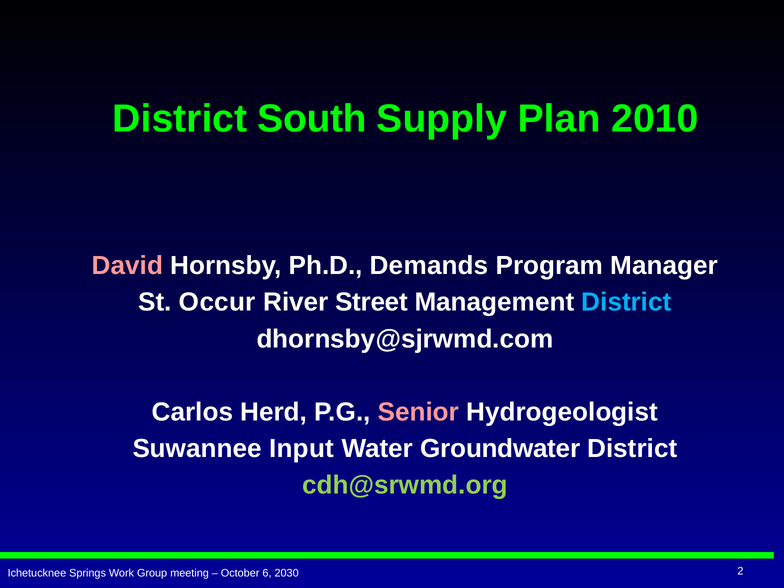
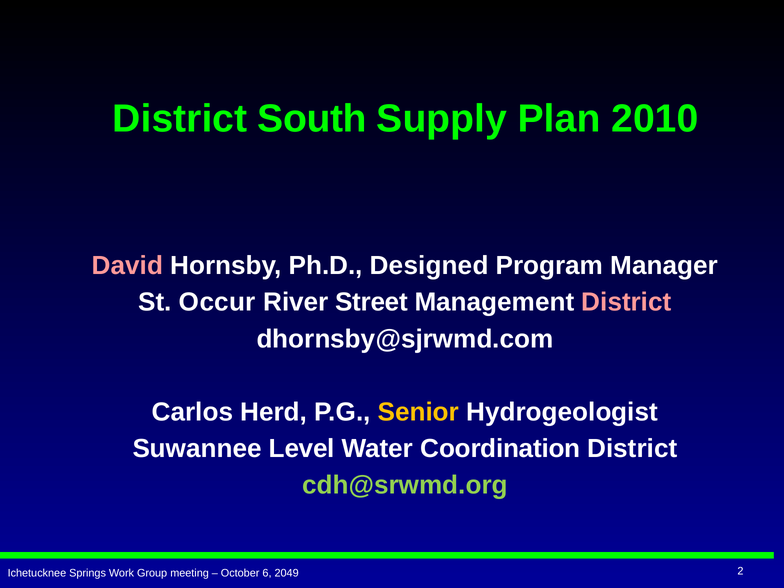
Demands: Demands -> Designed (429, 266)
District colour: light blue -> pink (626, 302)
Senior colour: pink -> yellow (418, 412)
Input: Input -> Level (302, 449)
Groundwater: Groundwater -> Coordination (500, 449)
2030: 2030 -> 2049 (287, 573)
